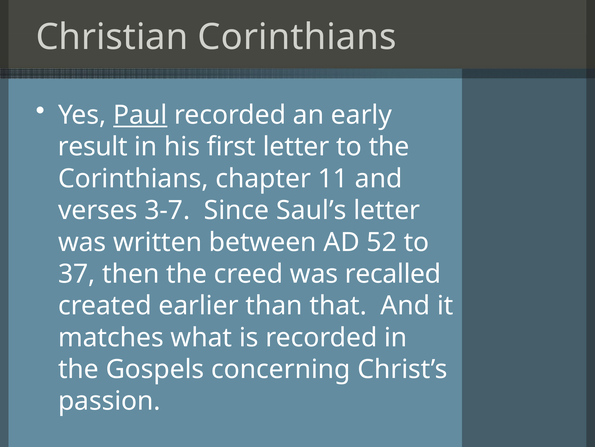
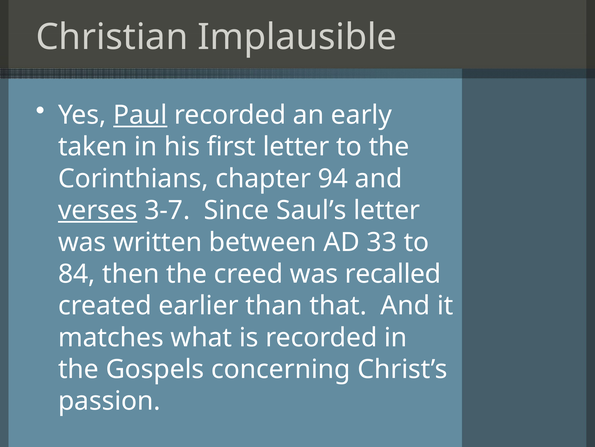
Christian Corinthians: Corinthians -> Implausible (297, 37)
result: result -> taken (93, 147)
11: 11 -> 94 (333, 178)
verses underline: none -> present (98, 210)
52: 52 -> 33 (382, 242)
37: 37 -> 84 (77, 274)
